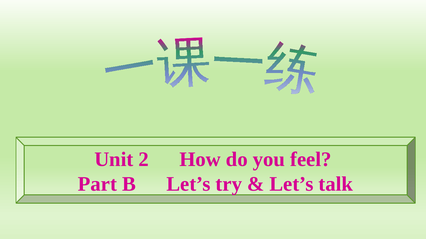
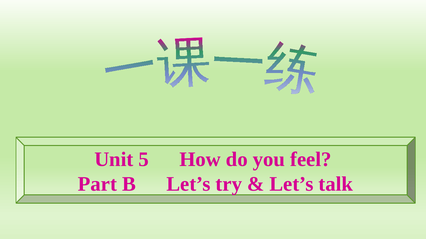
2: 2 -> 5 (144, 160)
